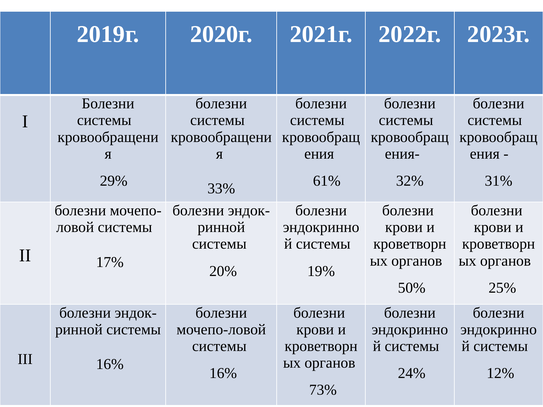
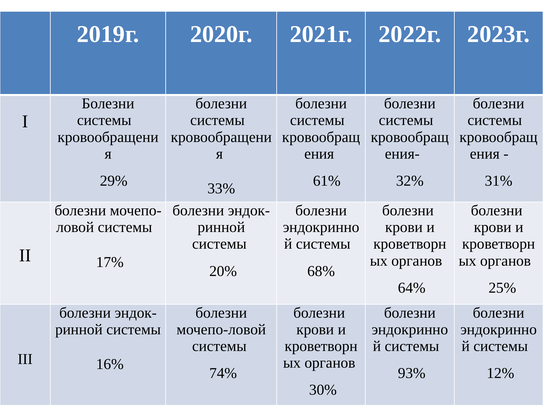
19%: 19% -> 68% (321, 271)
50%: 50% -> 64% (412, 288)
16%: 16% -> 74% (223, 374)
24%: 24% -> 93% (412, 374)
73%: 73% -> 30% (323, 390)
